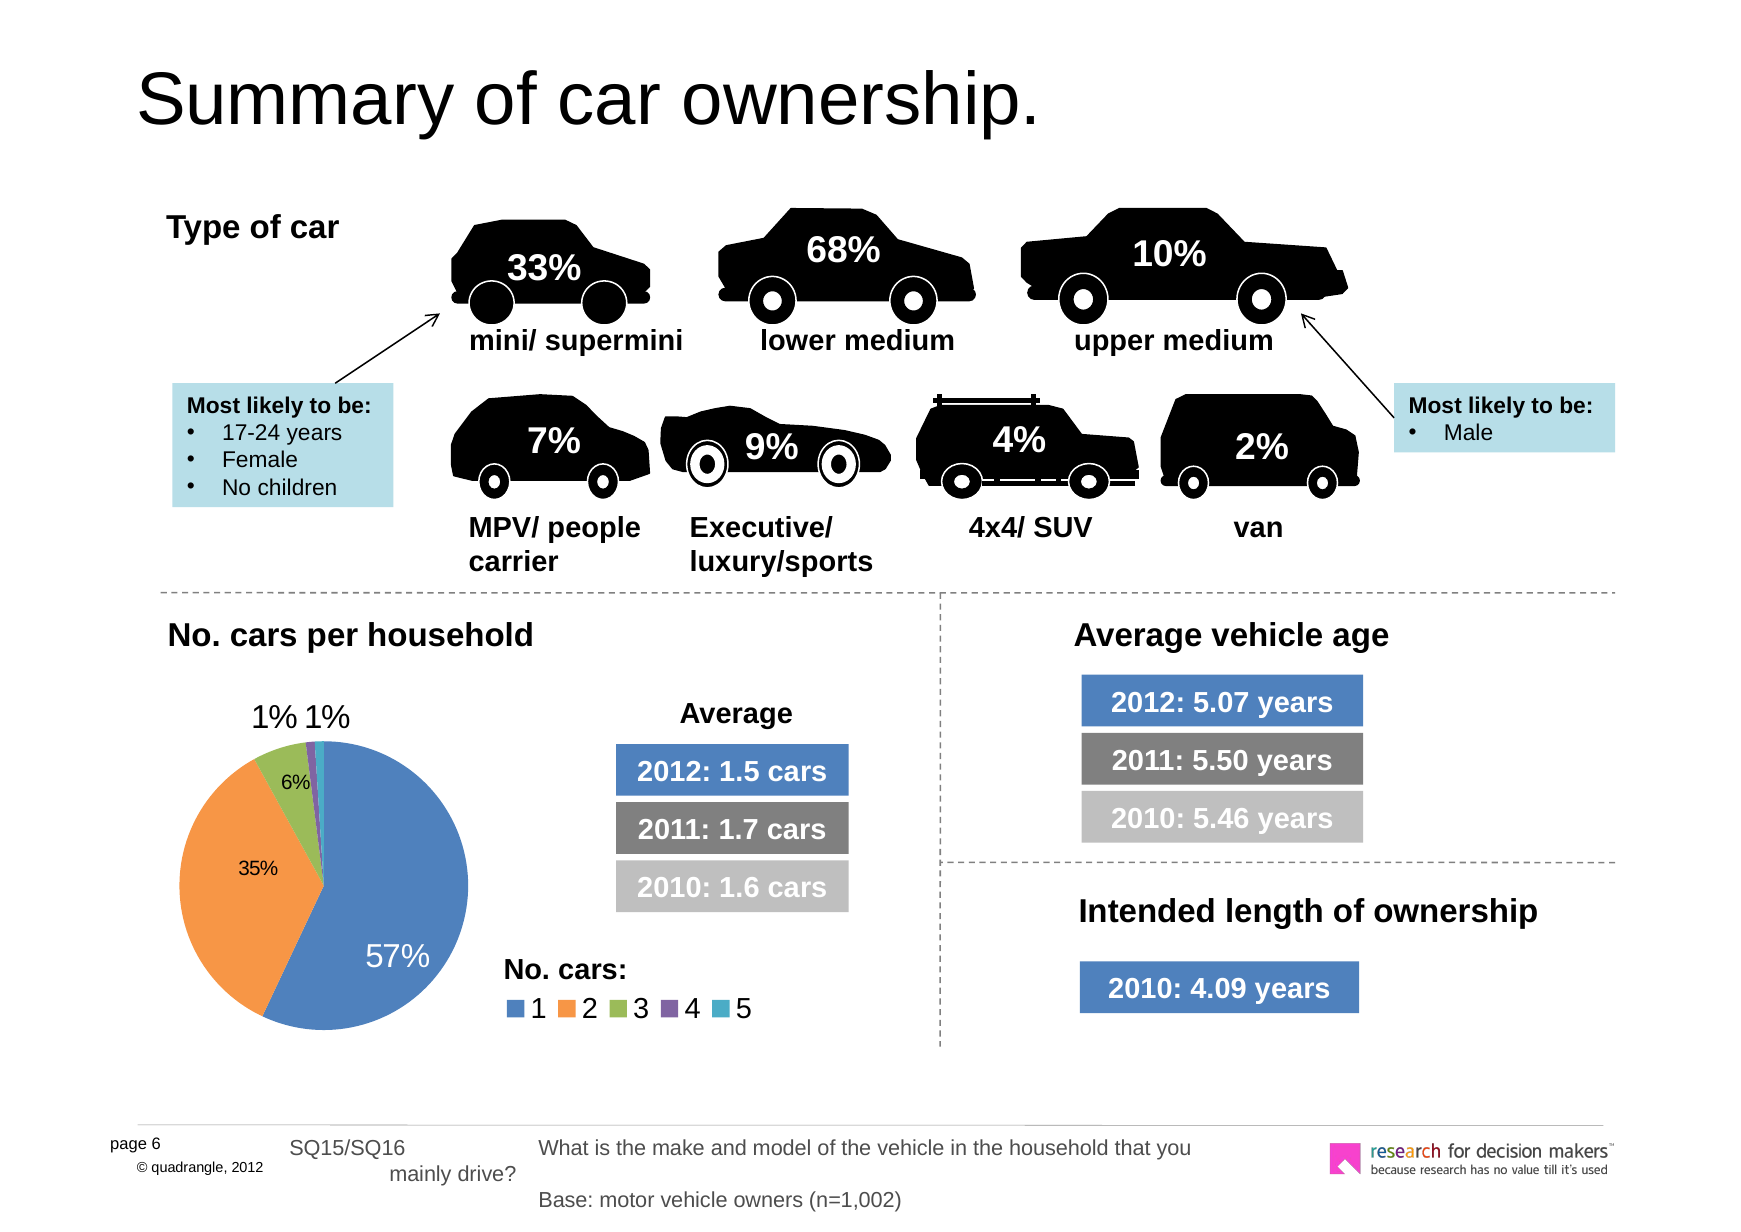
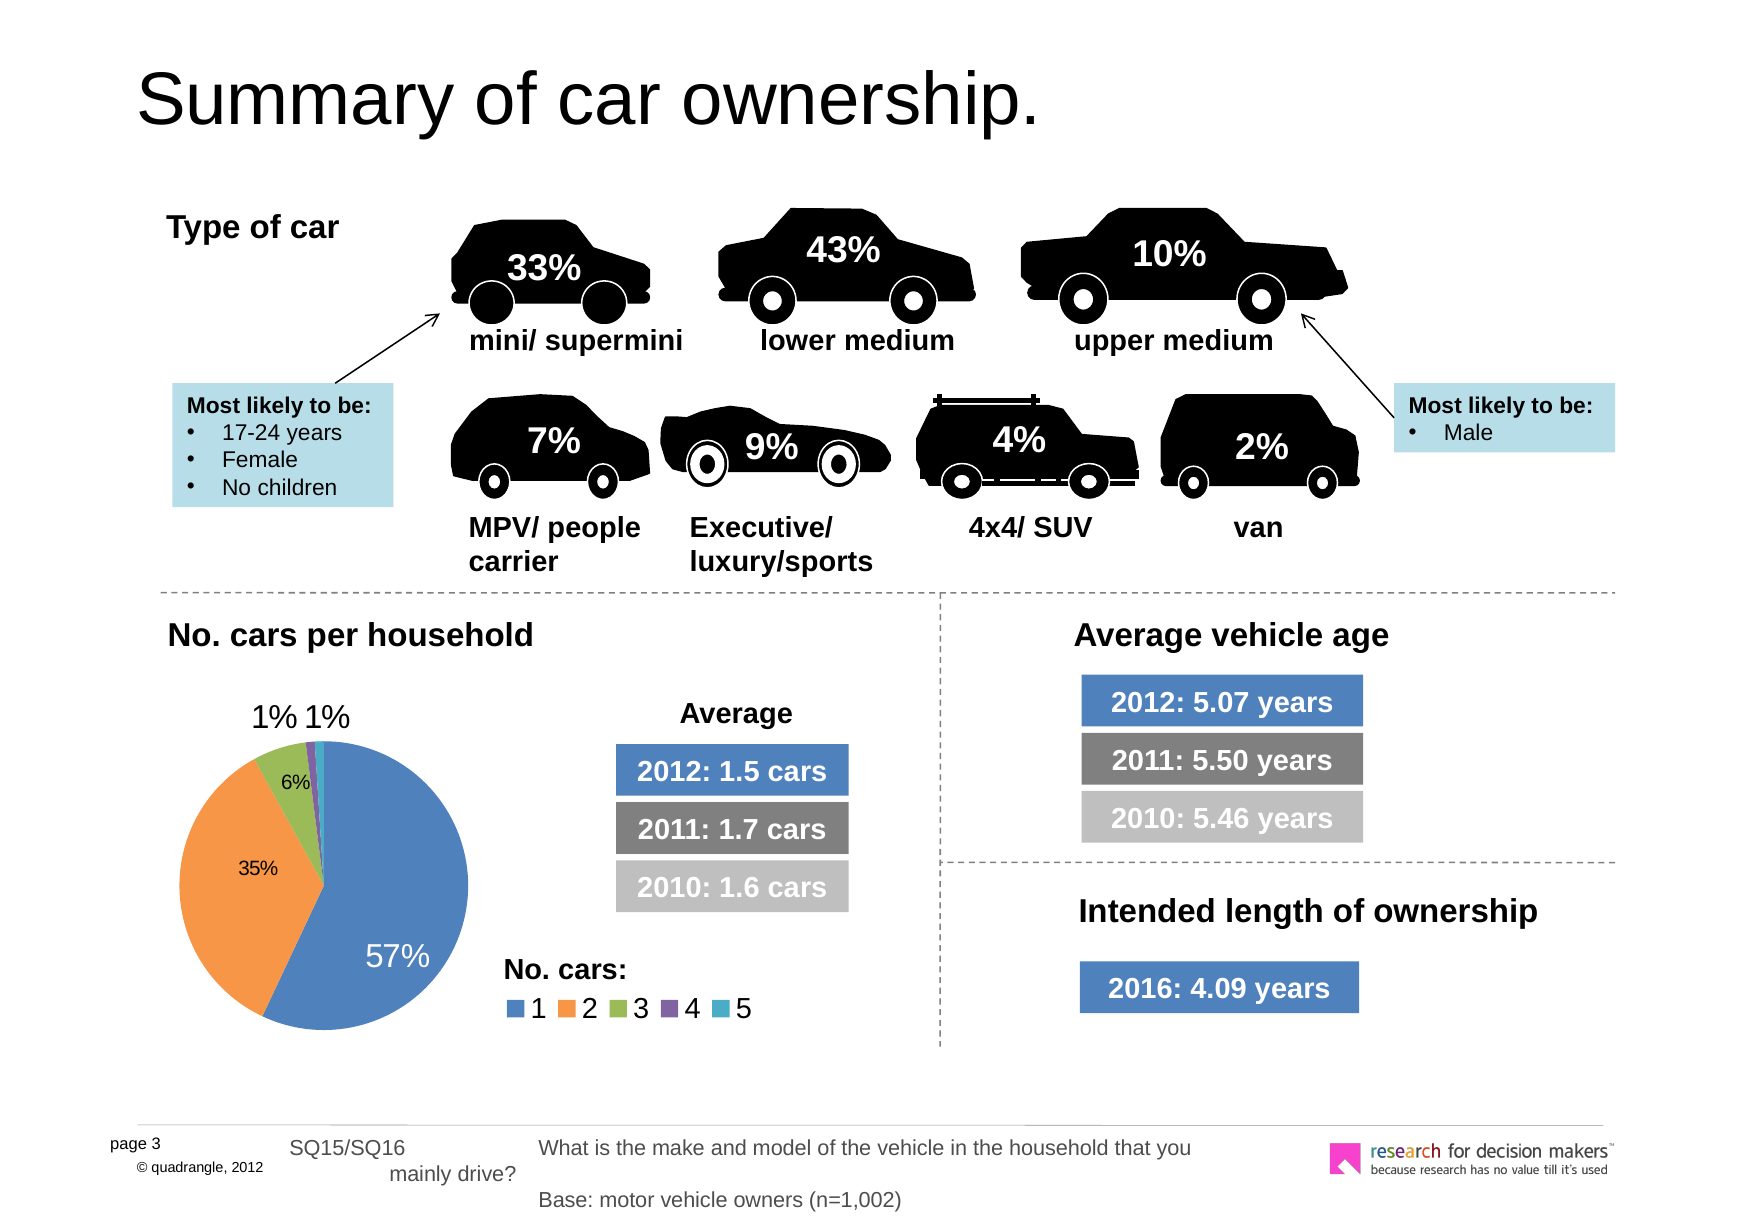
68%: 68% -> 43% (844, 251)
2010: 2010 -> 2016 (1145, 989)
6: 6 -> 3 (156, 1144)
